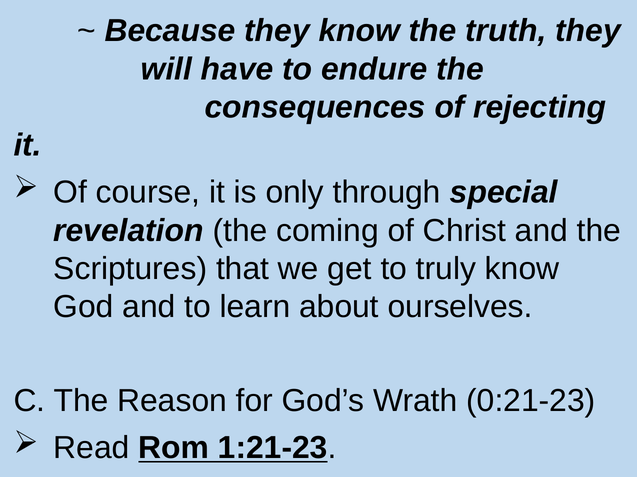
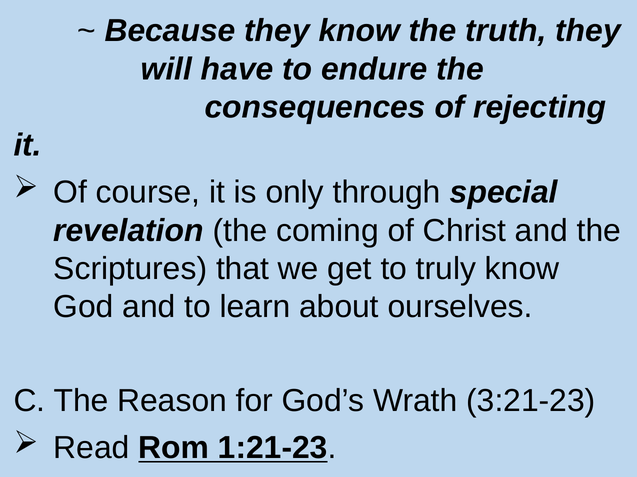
0:21-23: 0:21-23 -> 3:21-23 (531, 401)
